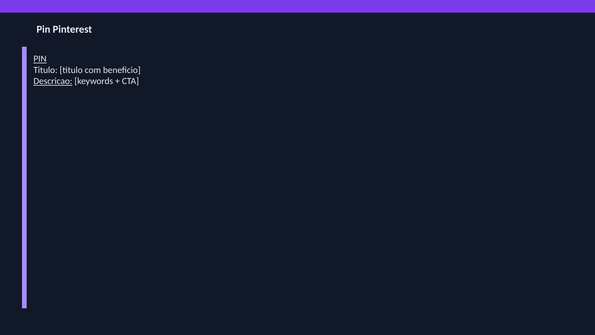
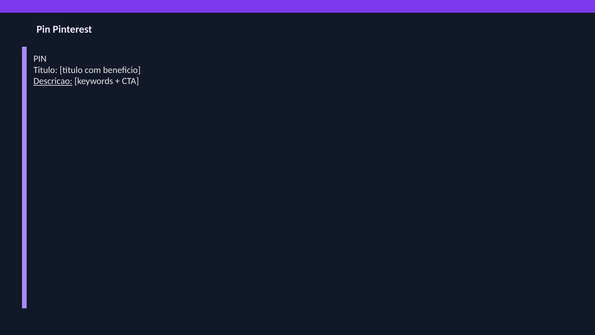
PIN underline: present -> none (40, 59)
